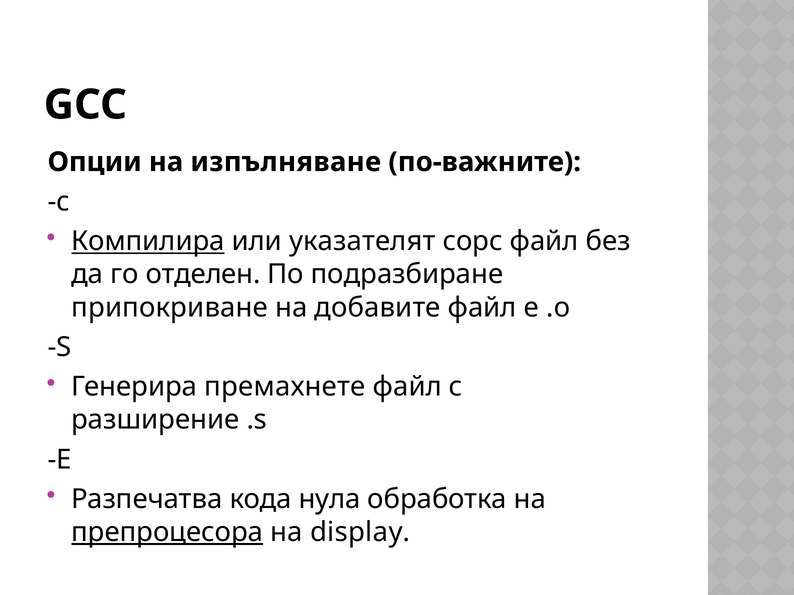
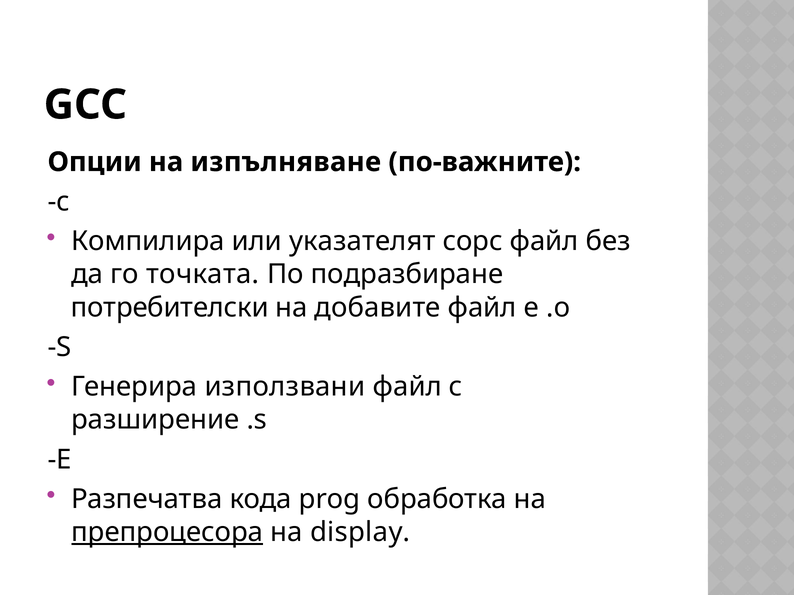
Компилира underline: present -> none (148, 242)
отделен: отделен -> точката (203, 275)
припокриване: припокриване -> потребителски (170, 308)
премахнете: премахнете -> използвани (285, 387)
нула: нула -> prog (330, 500)
